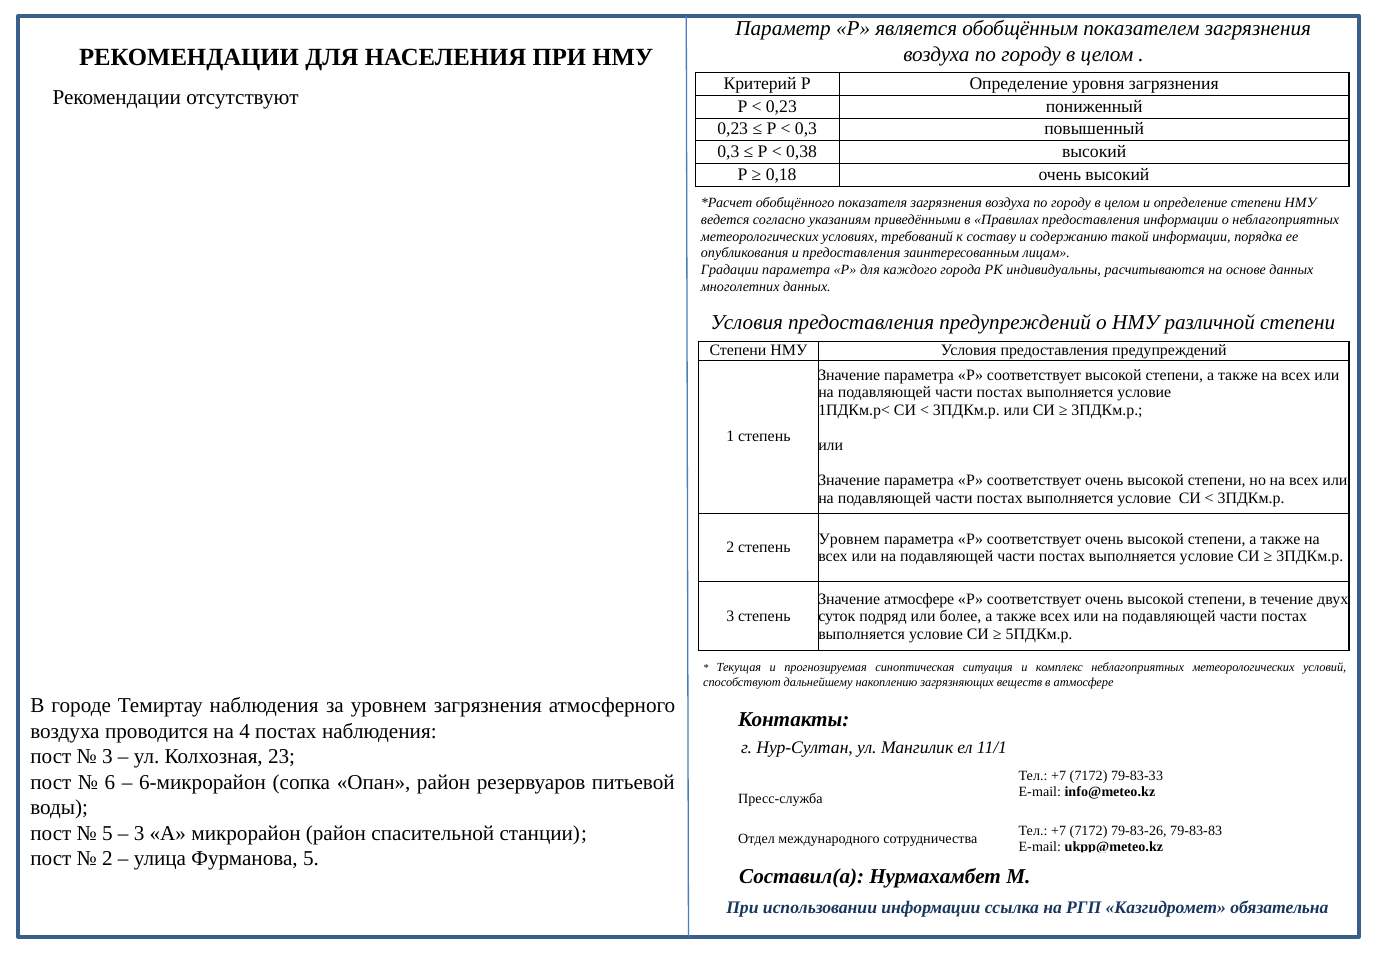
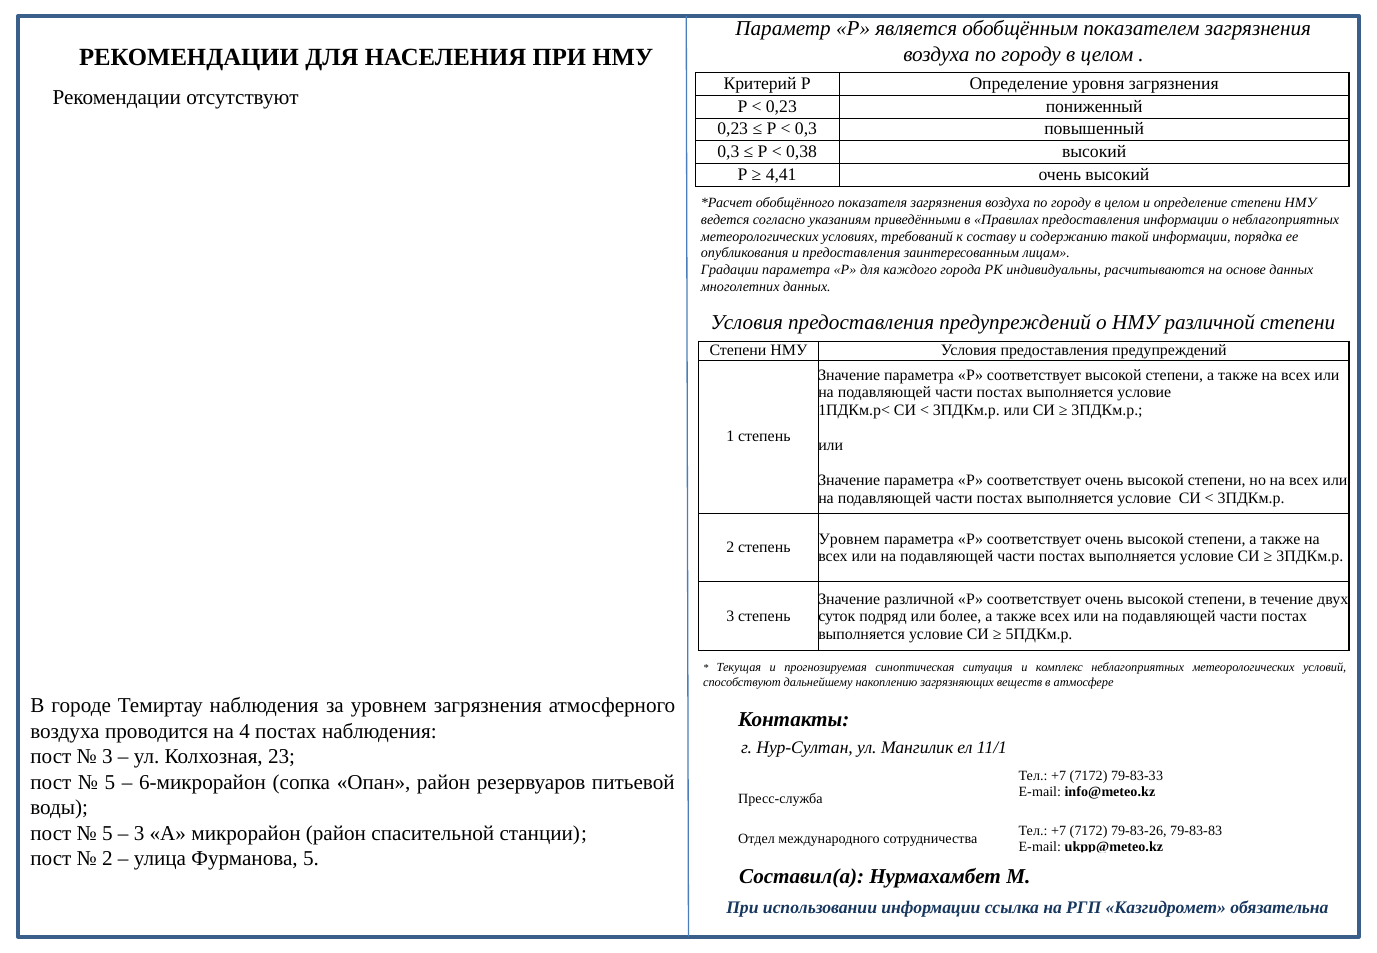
0,18: 0,18 -> 4,41 (781, 175)
Значение атмосфере: атмосфере -> различной (919, 599)
6: 6 -> 5 (110, 782)
